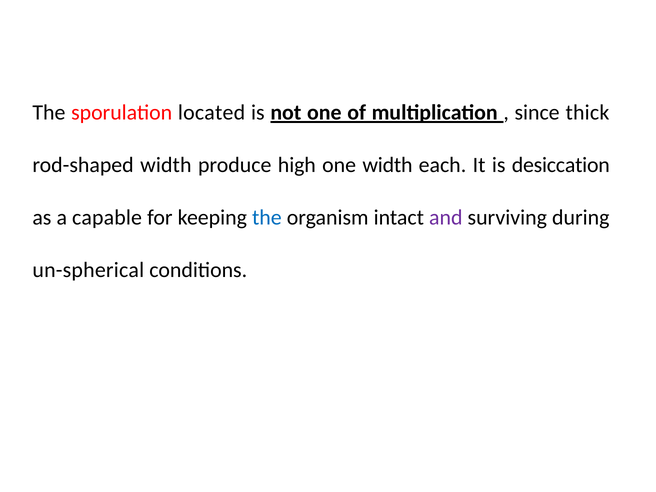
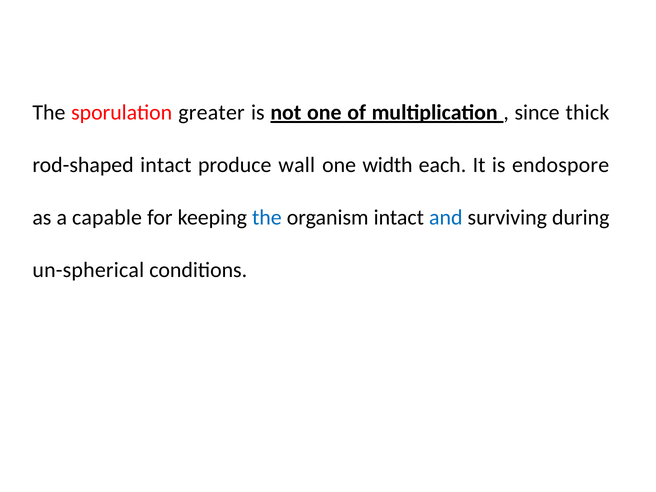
located: located -> greater (212, 113)
rod-shaped width: width -> intact (166, 165)
high: high -> wall (297, 165)
desiccation: desiccation -> endospore (561, 165)
and colour: purple -> blue (446, 218)
